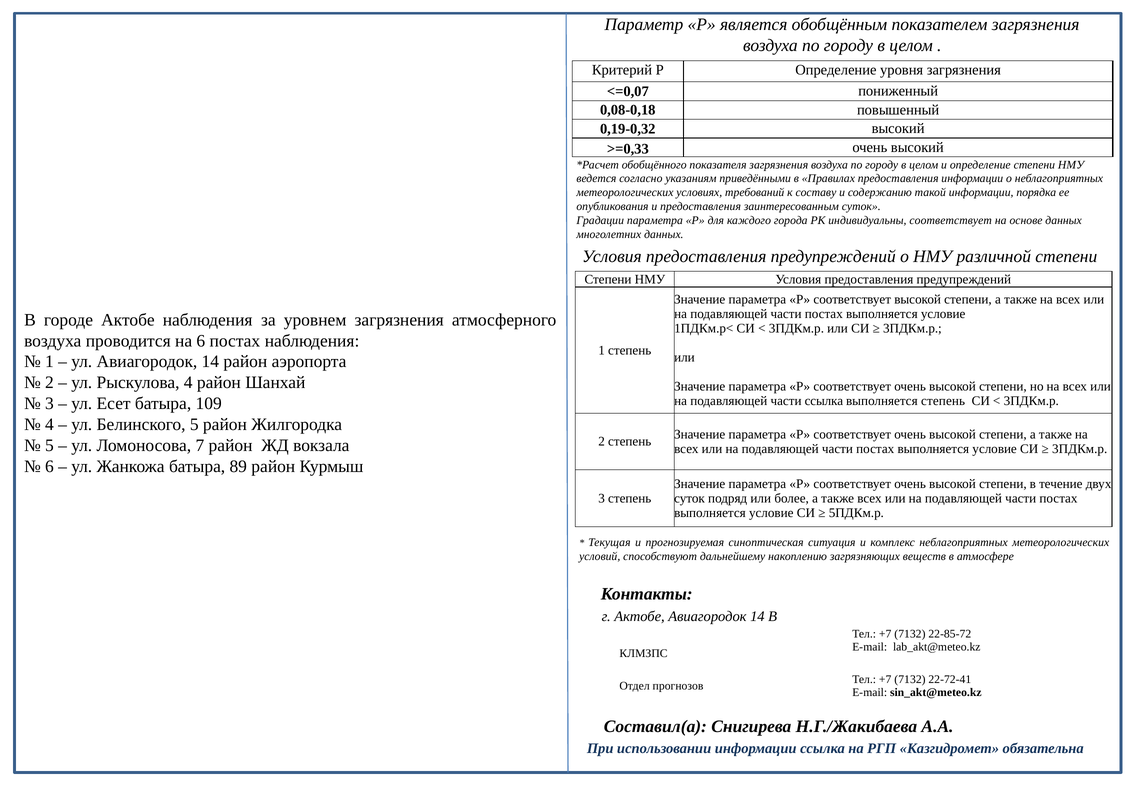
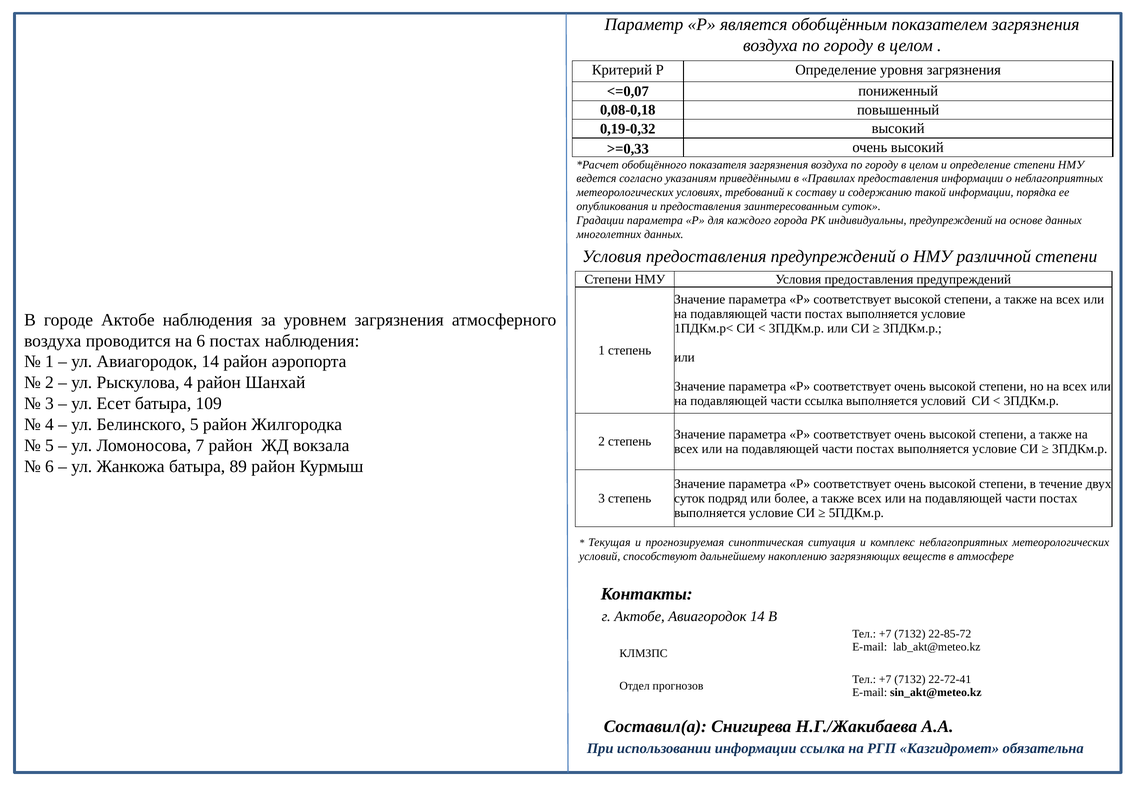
индивидуальны соответствует: соответствует -> предупреждений (951, 221)
выполняется степень: степень -> условий (943, 401)
